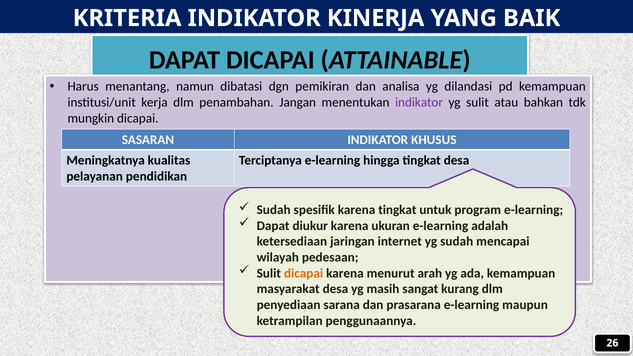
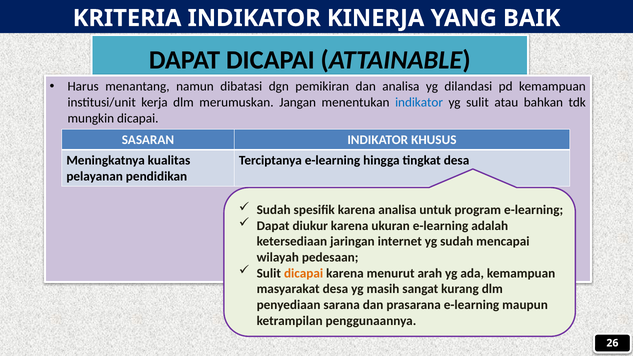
penambahan: penambahan -> merumuskan (236, 102)
indikator colour: purple -> blue (419, 102)
karena tingkat: tingkat -> analisa (397, 210)
